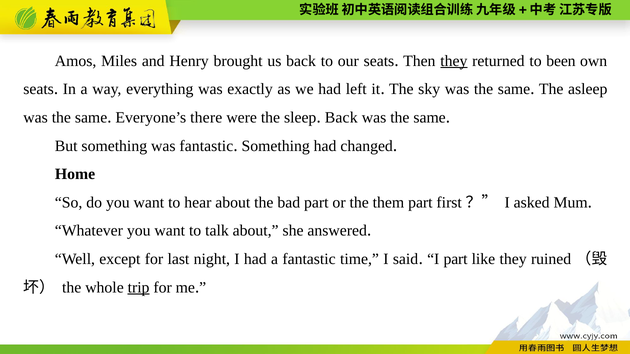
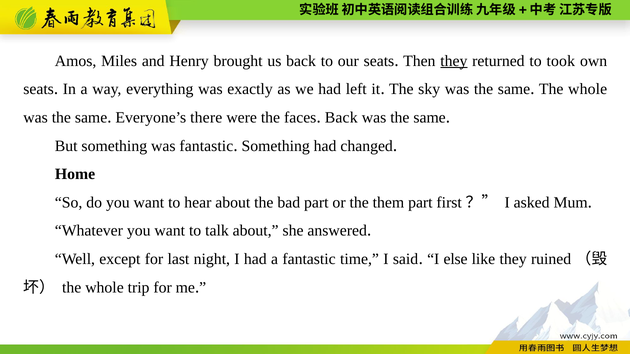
been: been -> took (561, 61)
asleep: asleep -> whole (588, 89)
sleep: sleep -> faces (300, 118)
I part: part -> else (456, 259)
trip underline: present -> none (139, 288)
